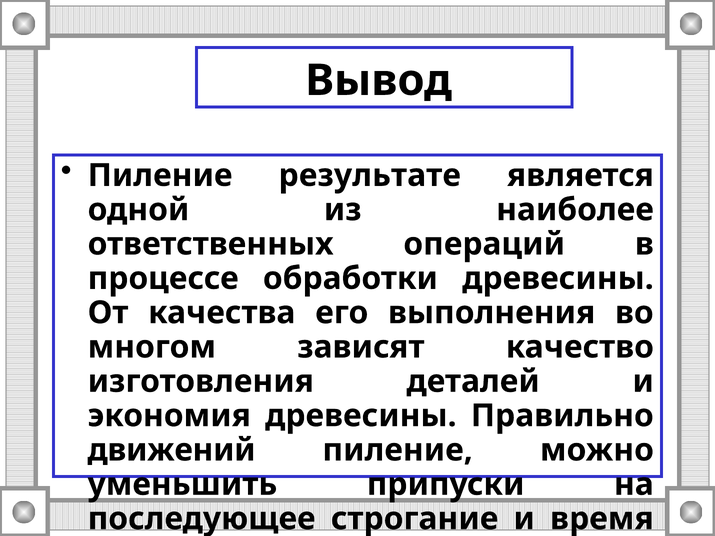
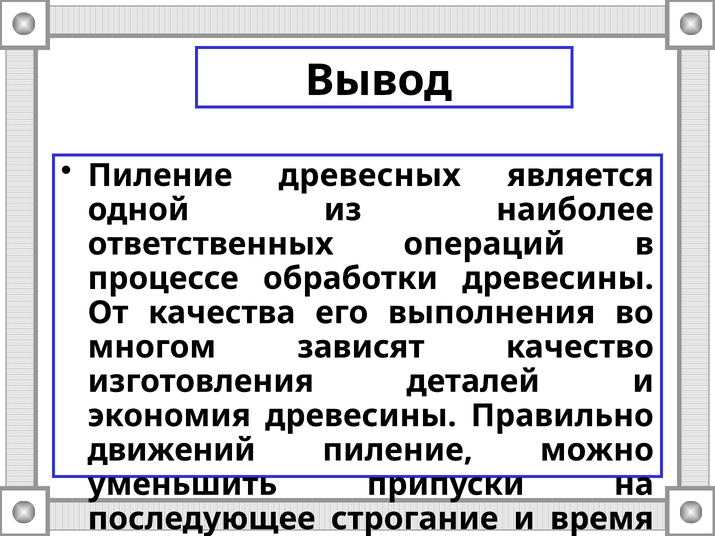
результате: результате -> древесных (370, 175)
